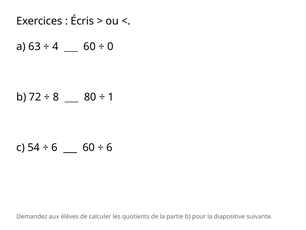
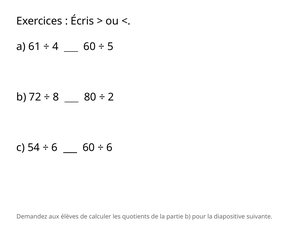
63: 63 -> 61 (35, 46)
0: 0 -> 5 (110, 46)
1: 1 -> 2 (111, 97)
